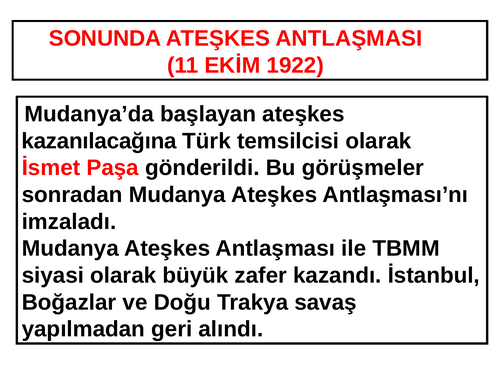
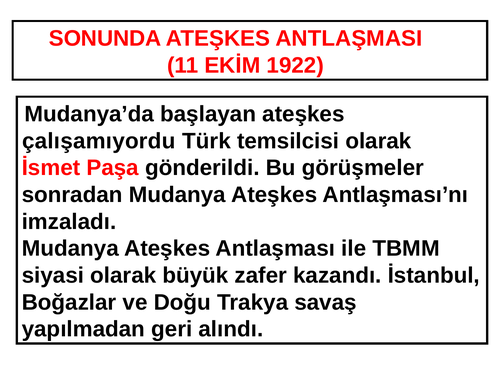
kazanılacağına: kazanılacağına -> çalışamıyordu (99, 141)
